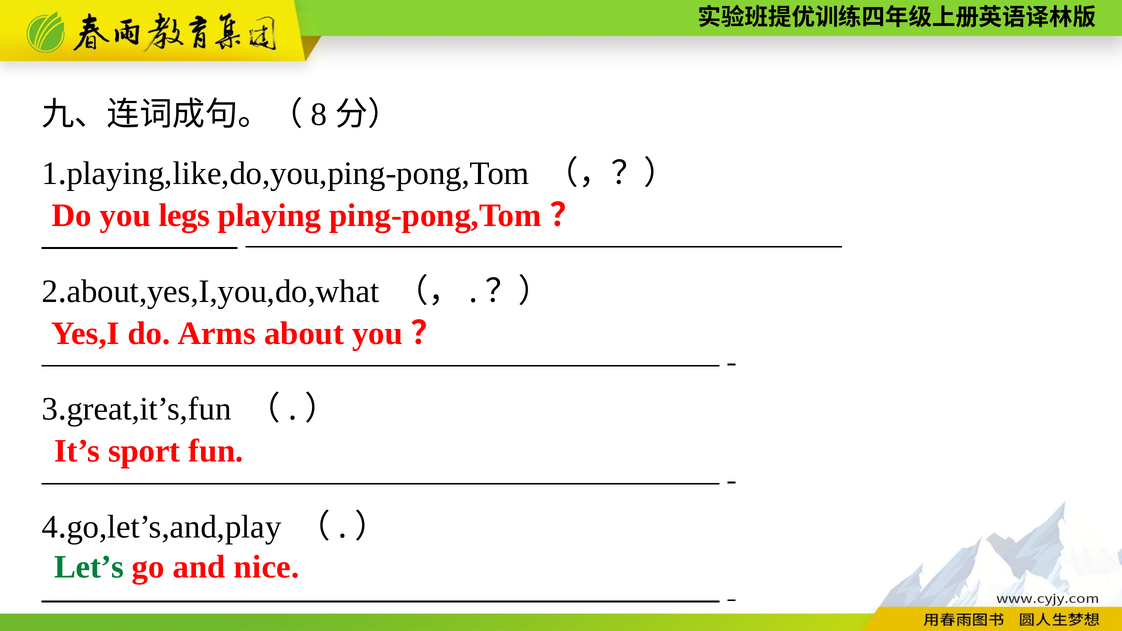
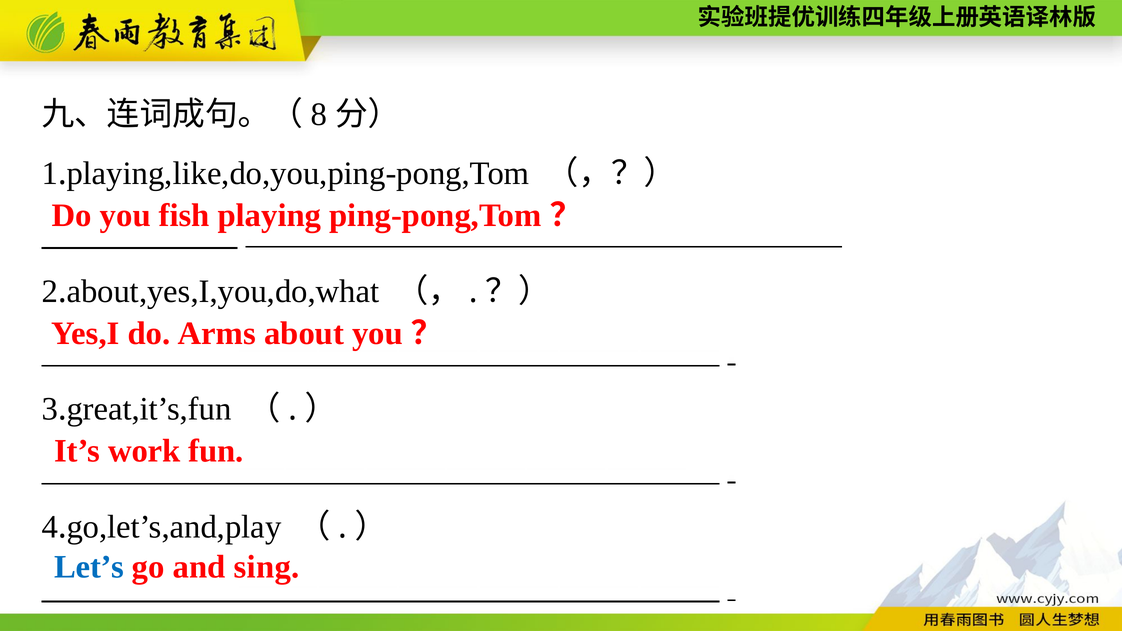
legs: legs -> fish (184, 216)
sport: sport -> work (144, 451)
Let’s colour: green -> blue (89, 567)
nice: nice -> sing (267, 567)
